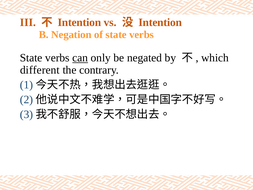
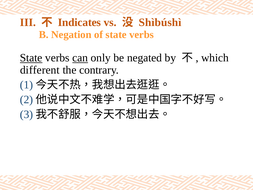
Intention: Intention -> Indicates (79, 22)
Intention: Intention -> Shìbúshì (160, 22)
State underline: none -> present (31, 58)
